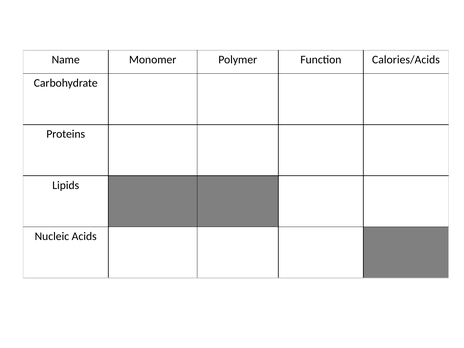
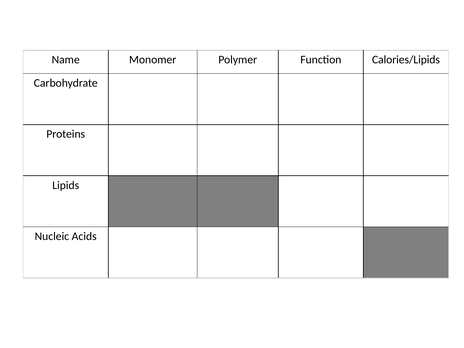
Calories/Acids: Calories/Acids -> Calories/Lipids (406, 60)
